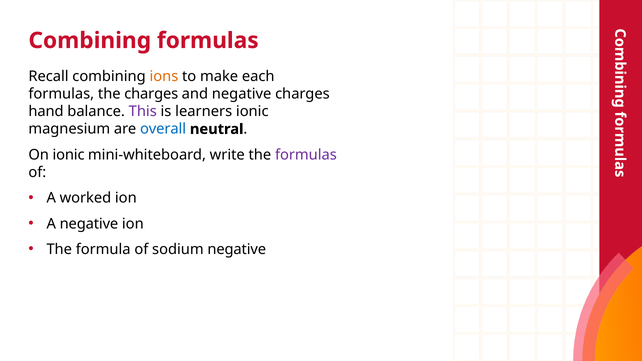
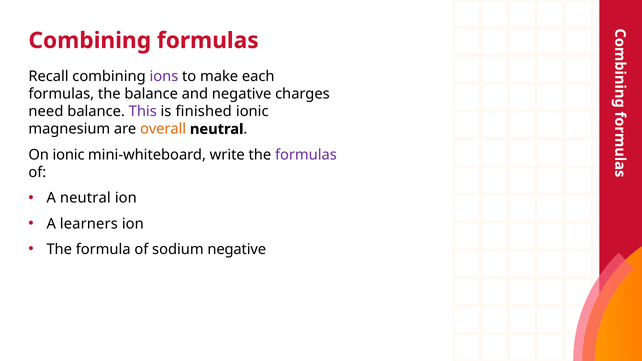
ions colour: orange -> purple (164, 76)
the charges: charges -> balance (151, 94)
hand: hand -> need (46, 112)
learners: learners -> finished (204, 112)
overall colour: blue -> orange (163, 129)
A worked: worked -> neutral (85, 198)
A negative: negative -> learners (89, 224)
